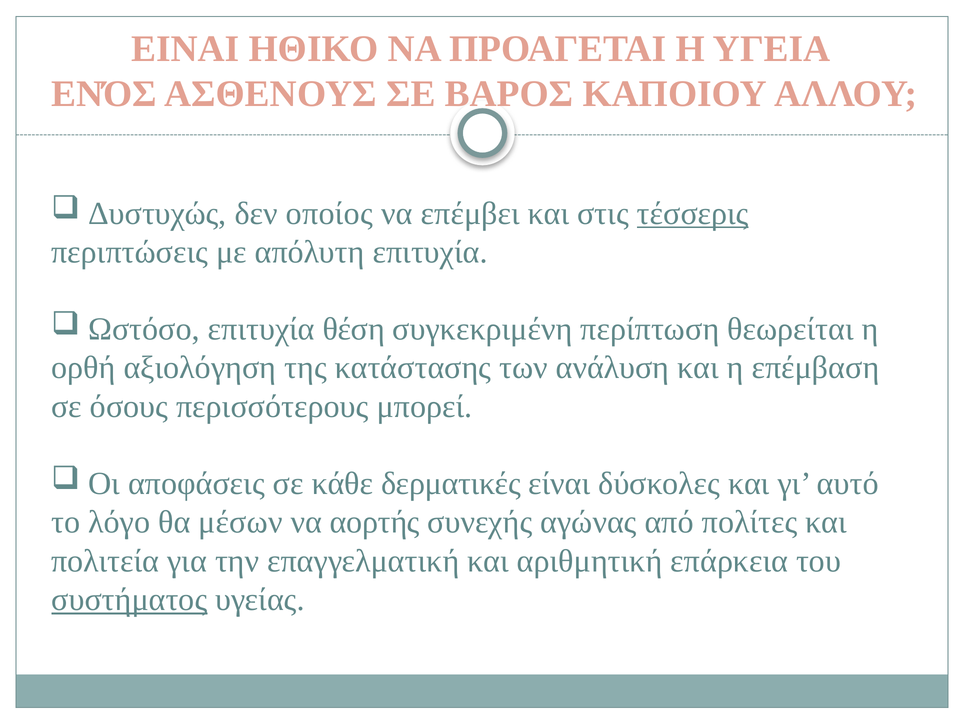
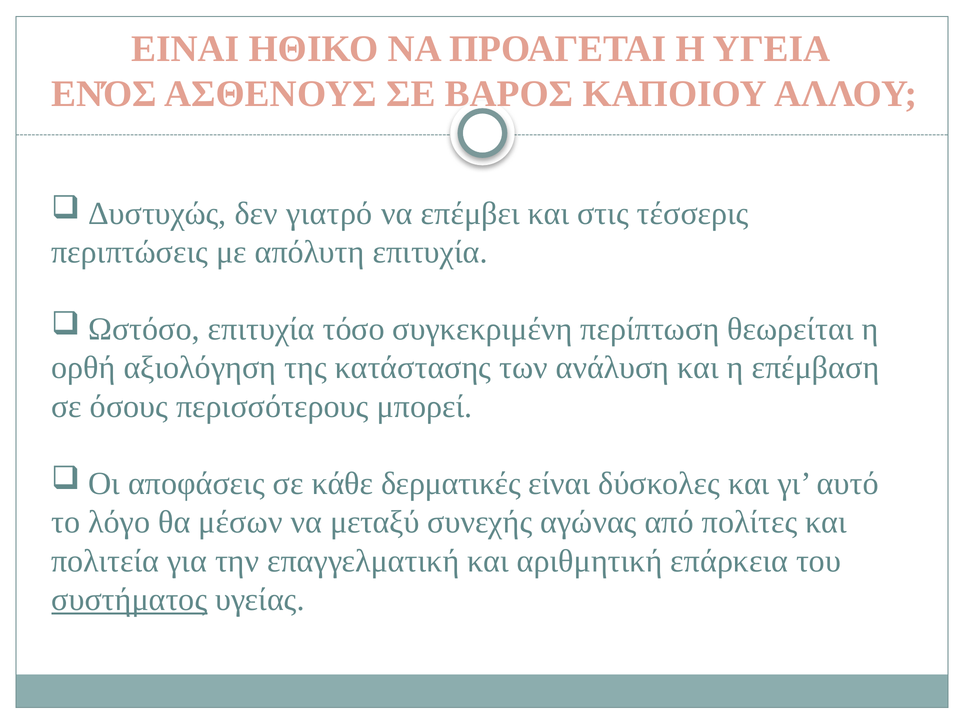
οποίος: οποίος -> γιατρό (329, 213)
τέσσερις underline: present -> none (693, 213)
θέση: θέση -> τόσο (354, 329)
αορτής: αορτής -> μεταξύ (375, 522)
